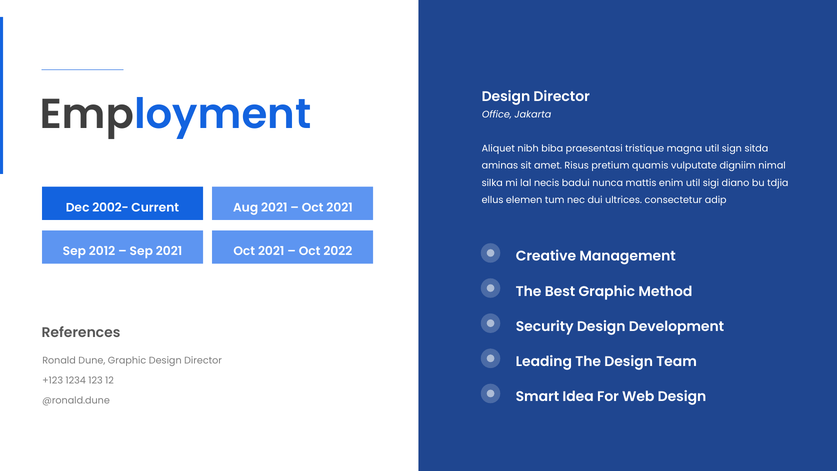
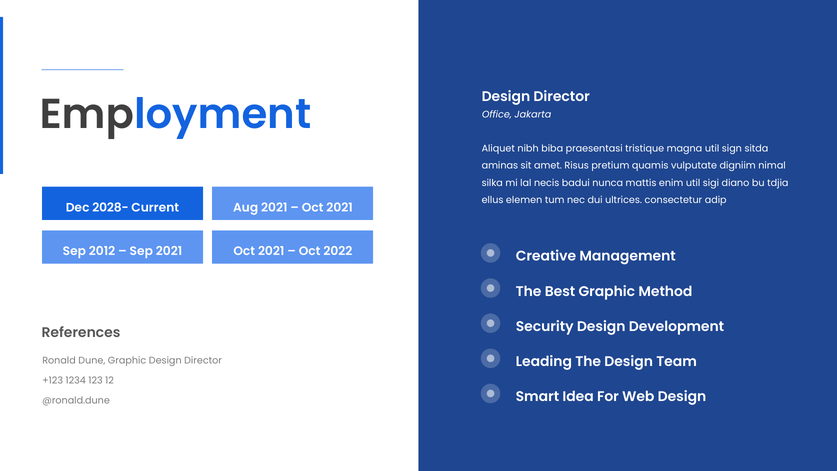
2002-: 2002- -> 2028- (110, 208)
